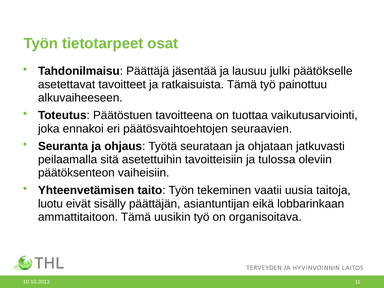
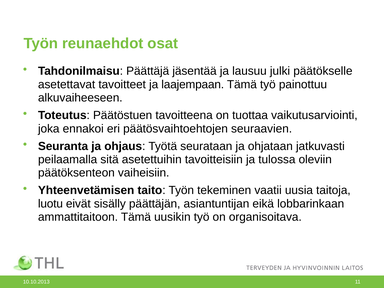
tietotarpeet: tietotarpeet -> reunaehdot (103, 43)
ratkaisuista: ratkaisuista -> laajempaan (193, 84)
